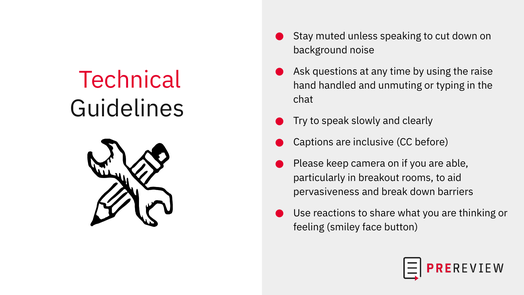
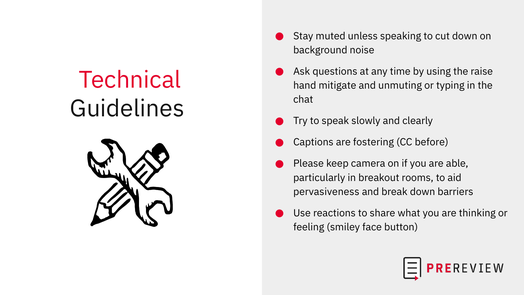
handled: handled -> mitigate (337, 85)
inclusive: inclusive -> fostering (373, 142)
